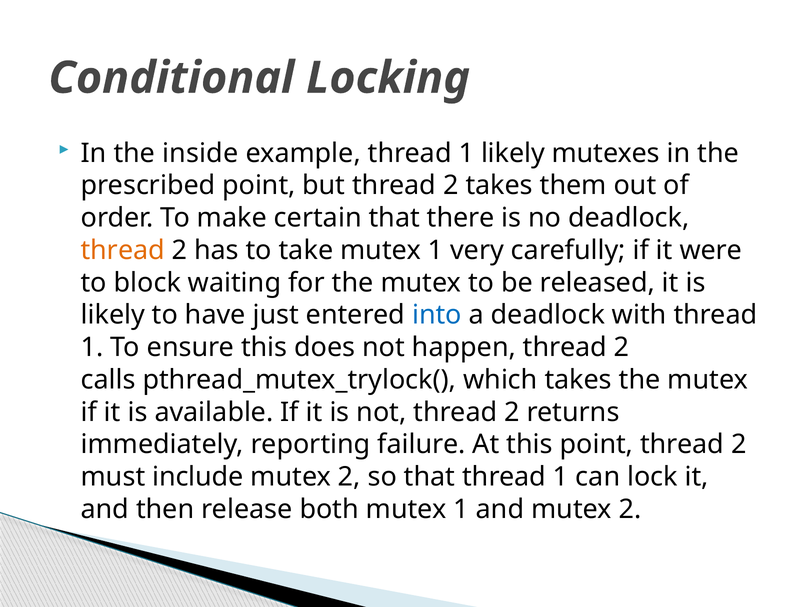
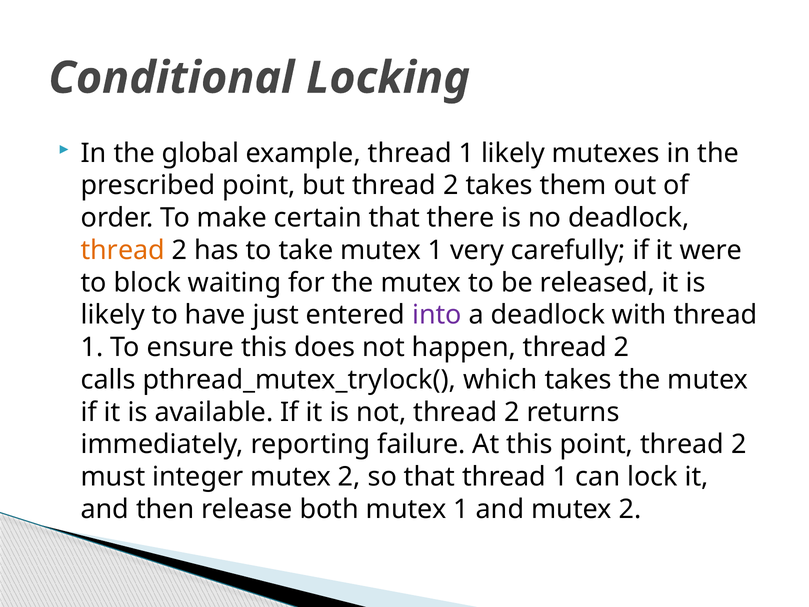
inside: inside -> global (200, 153)
into colour: blue -> purple (437, 315)
include: include -> integer (198, 477)
